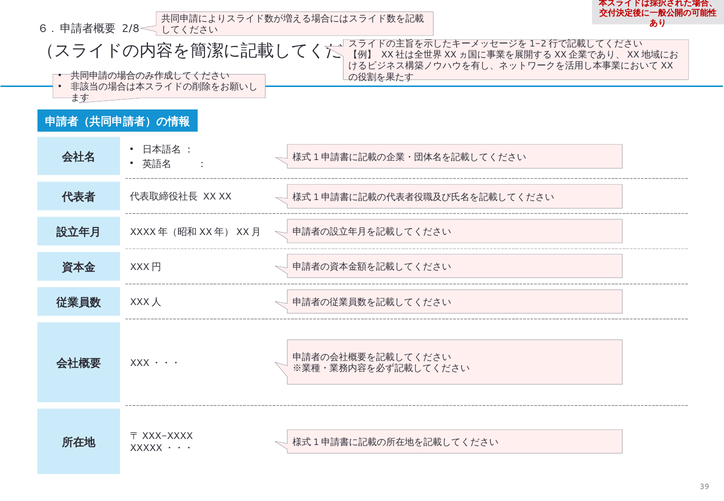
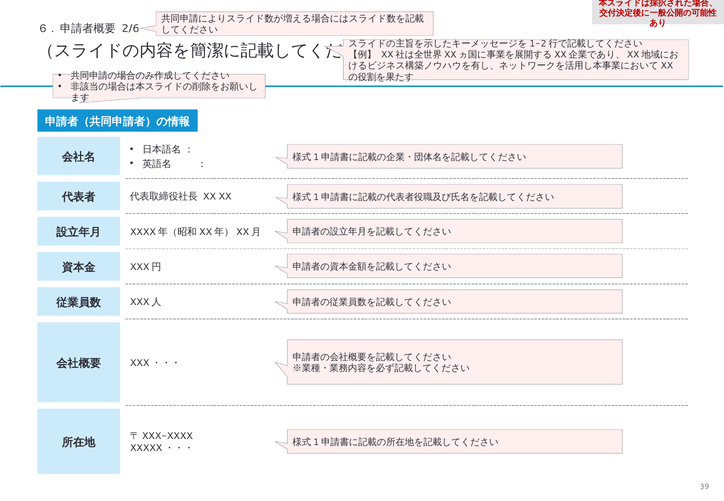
2/8: 2/8 -> 2/6 (131, 29)
